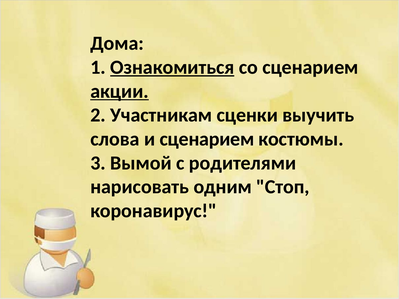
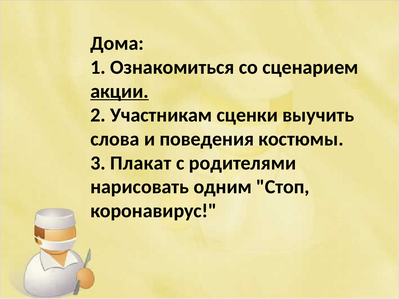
Ознакомиться underline: present -> none (172, 67)
и сценарием: сценарием -> поведения (207, 139)
Вымой: Вымой -> Плакат (141, 163)
